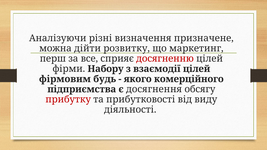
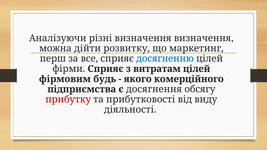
визначення призначене: призначене -> визначення (204, 38)
досягненню colour: red -> blue (165, 59)
фірми Набору: Набору -> Сприяє (106, 69)
взаємодії: взаємодії -> витратам (157, 69)
